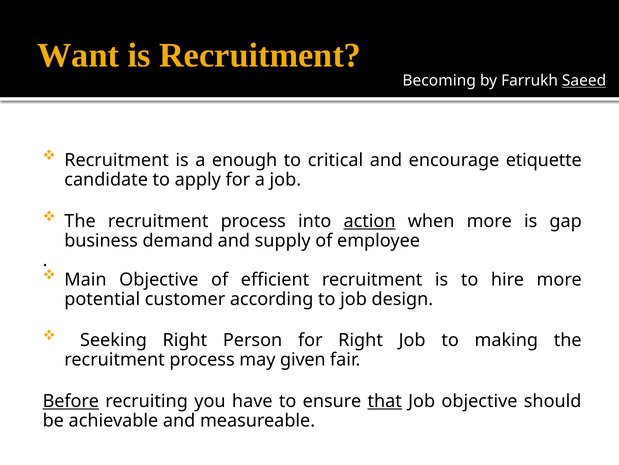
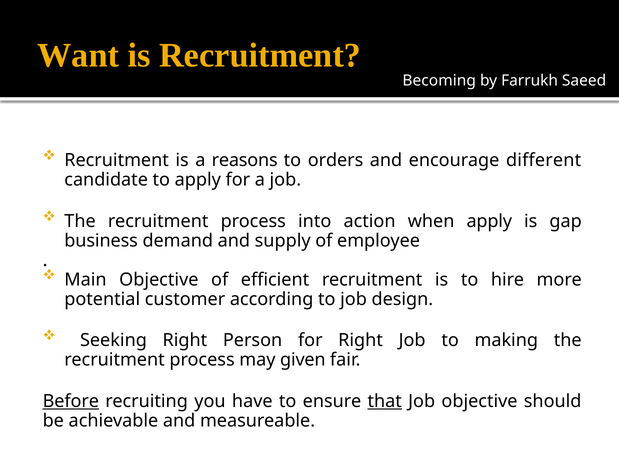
Saeed underline: present -> none (584, 80)
enough: enough -> reasons (245, 160)
critical: critical -> orders (336, 160)
etiquette: etiquette -> different (544, 160)
action underline: present -> none (370, 221)
when more: more -> apply (489, 221)
